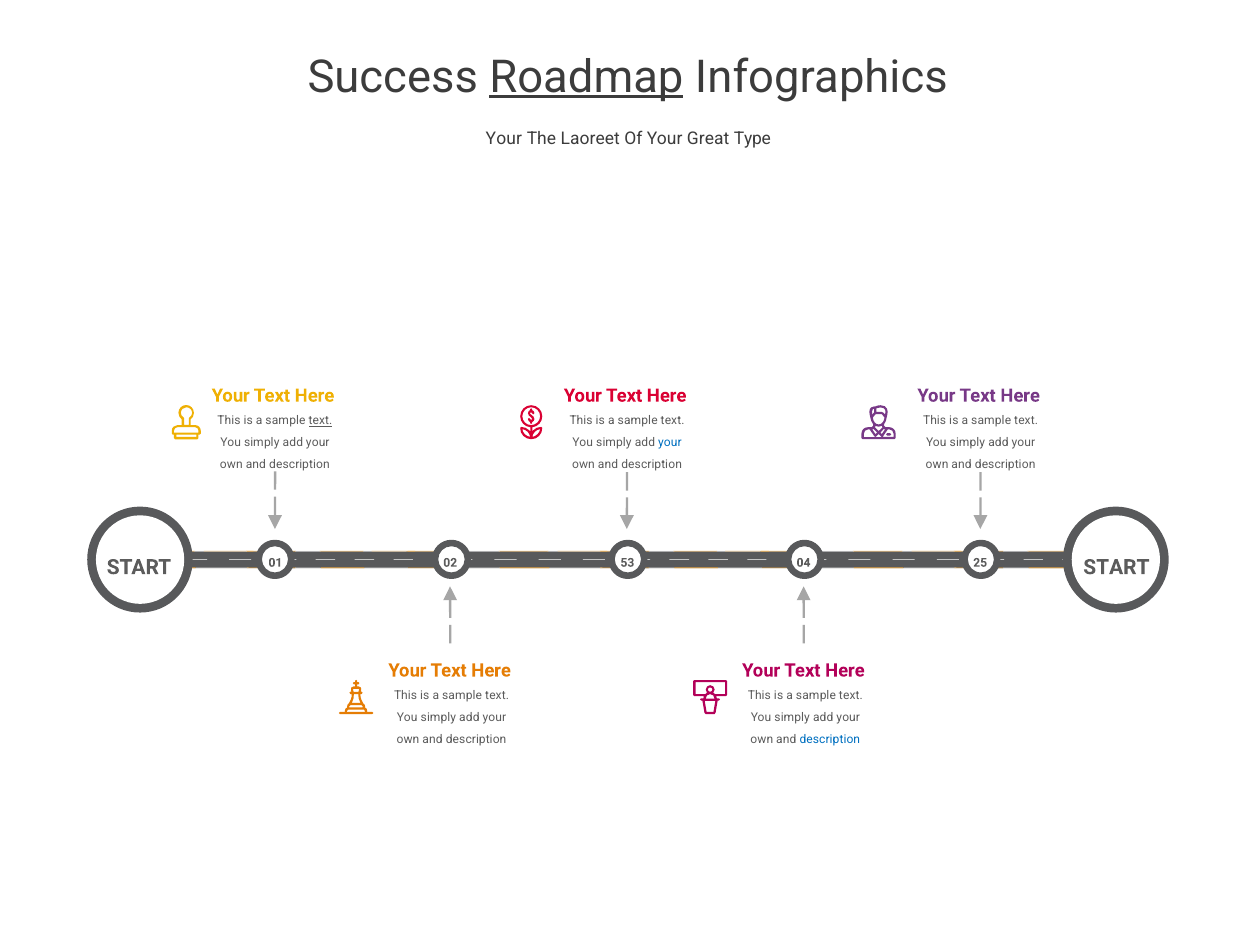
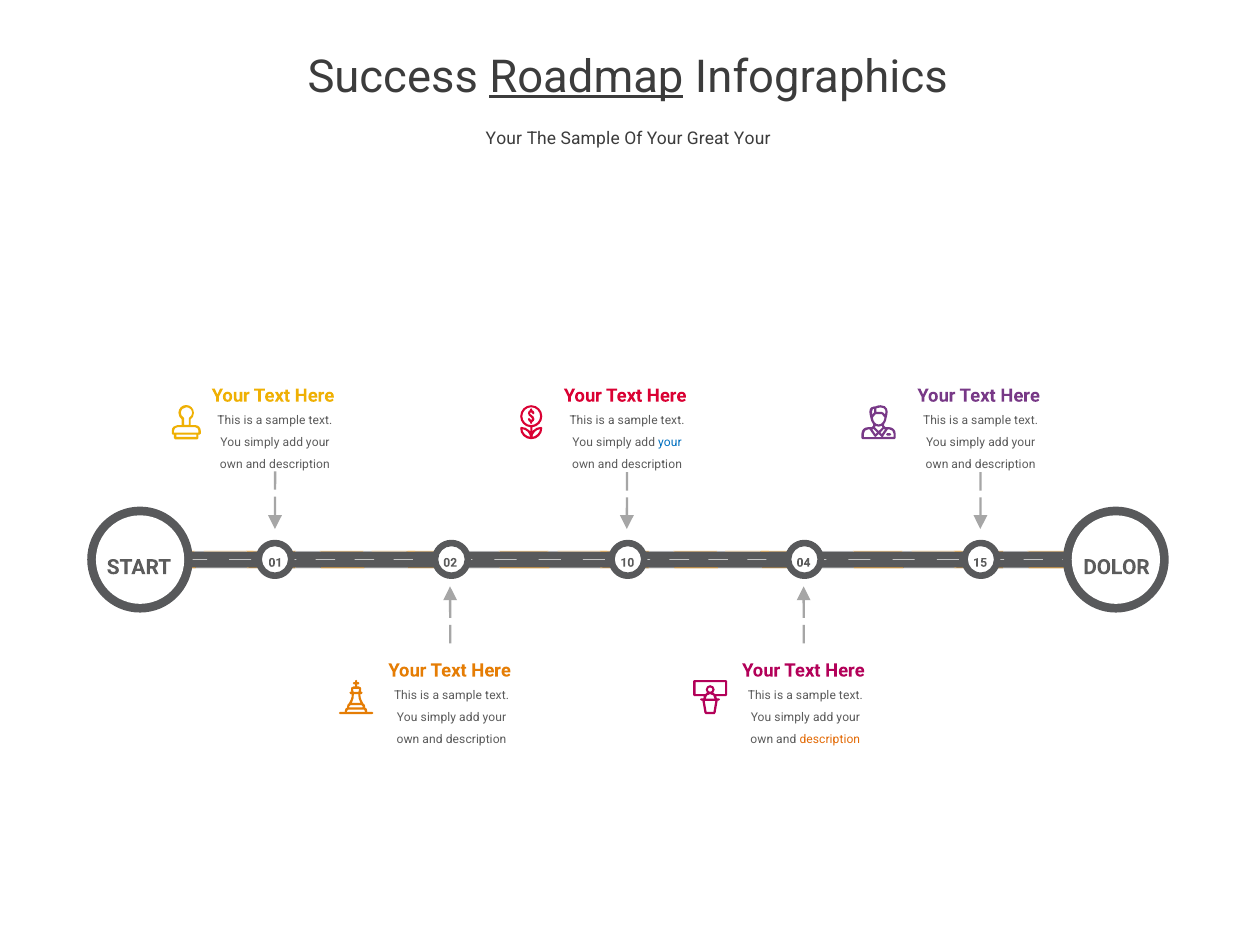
The Laoreet: Laoreet -> Sample (590, 139)
Great Type: Type -> Your (752, 139)
text underline: present -> none (320, 421)
53: 53 -> 10 (627, 563)
25: 25 -> 15 (980, 563)
START START: START -> DOLOR (1116, 567)
description colour: blue -> orange (830, 740)
